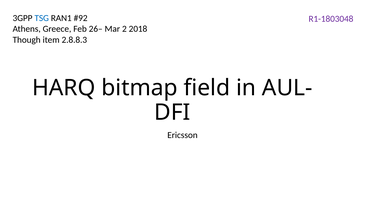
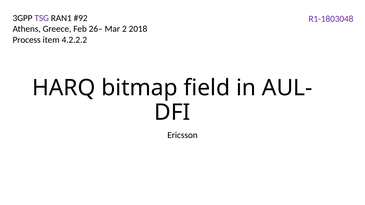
TSG colour: blue -> purple (42, 18)
Though: Though -> Process (27, 40)
2.8.8.3: 2.8.8.3 -> 4.2.2.2 (74, 40)
